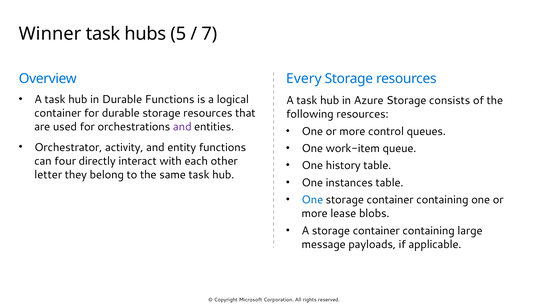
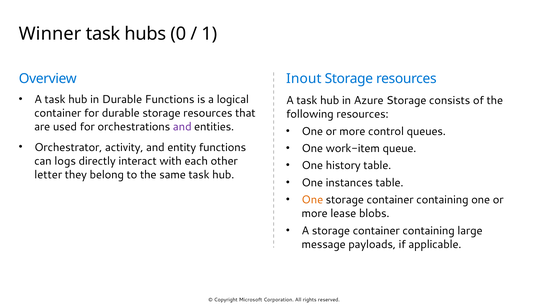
5: 5 -> 0 (178, 34)
7: 7 -> 1 (209, 34)
Every: Every -> Inout (304, 79)
four: four -> logs (65, 161)
One colour: blue -> orange (312, 200)
